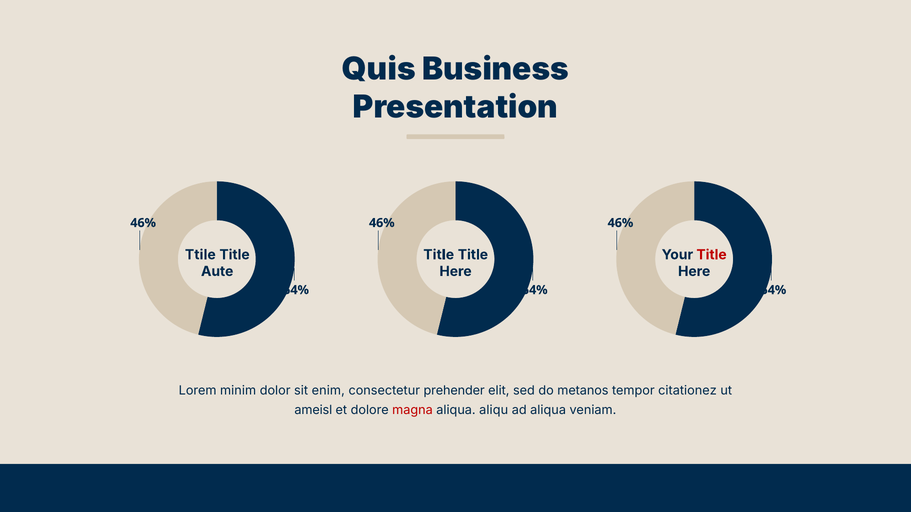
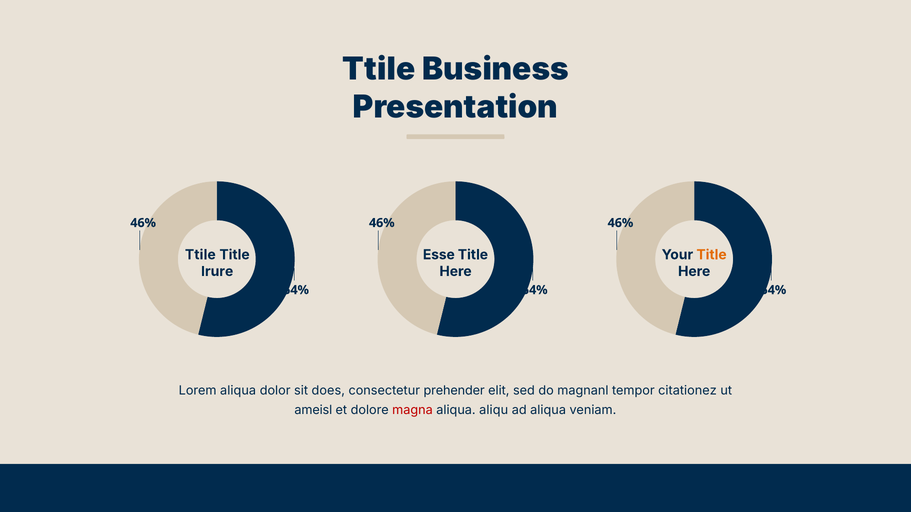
Quis: Quis -> Ttile (379, 69)
Title: Title -> Esse (439, 255)
Title colour: red -> orange (712, 255)
Aute: Aute -> Irure (217, 272)
Lorem minim: minim -> aliqua (238, 391)
enim: enim -> does (328, 391)
metanos: metanos -> magnanl (583, 391)
